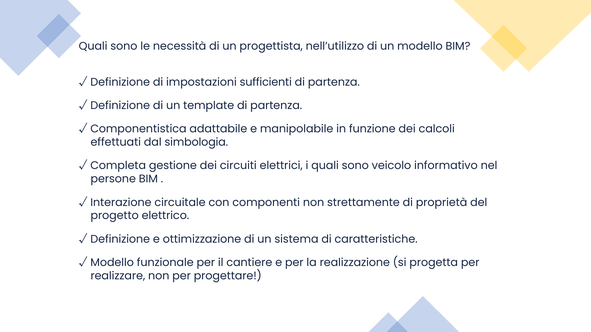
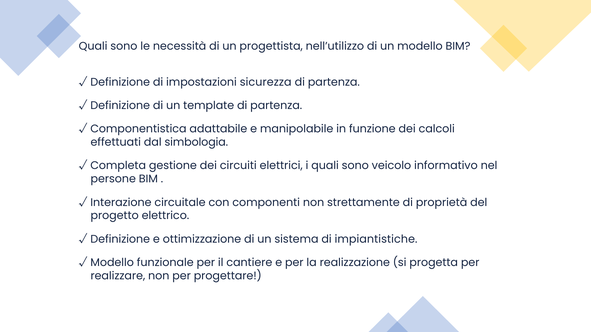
sufficienti: sufficienti -> sicurezza (266, 82)
caratteristiche: caratteristiche -> impiantistiche (376, 239)
